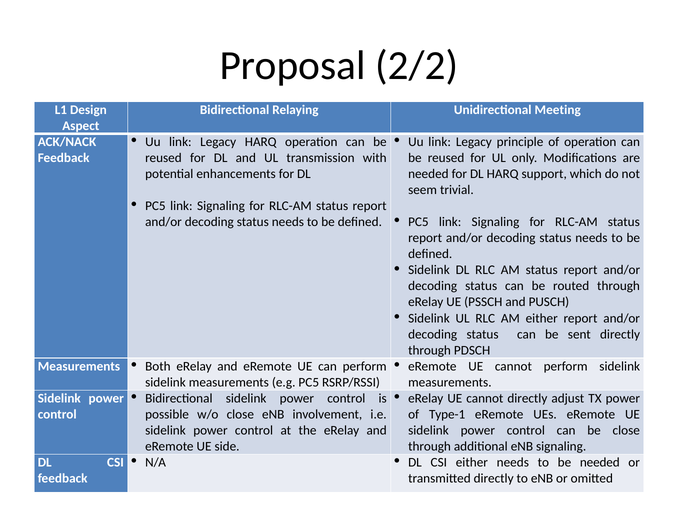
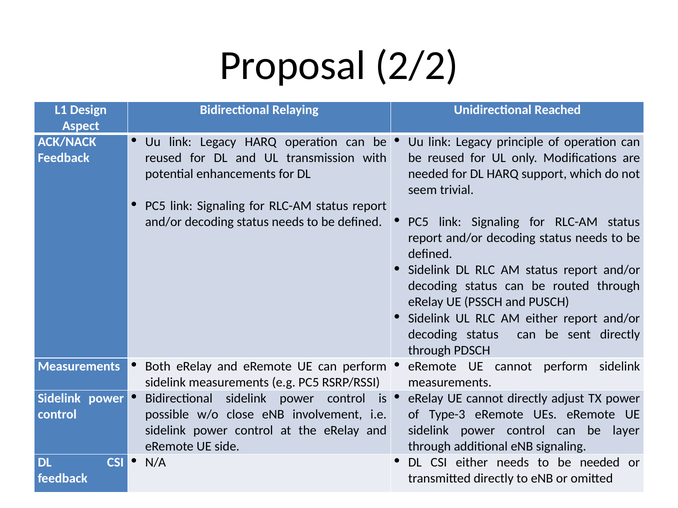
Meeting: Meeting -> Reached (558, 110)
Type-1: Type-1 -> Type-3 (447, 415)
be close: close -> layer (626, 431)
